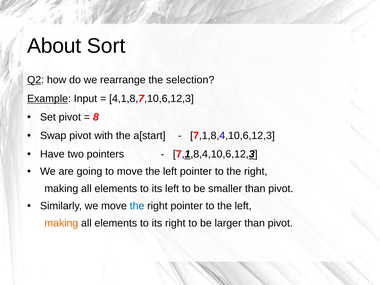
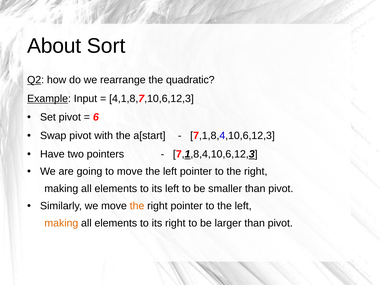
selection: selection -> quadratic (190, 80)
8: 8 -> 6 (96, 117)
the colour: blue -> orange (137, 206)
